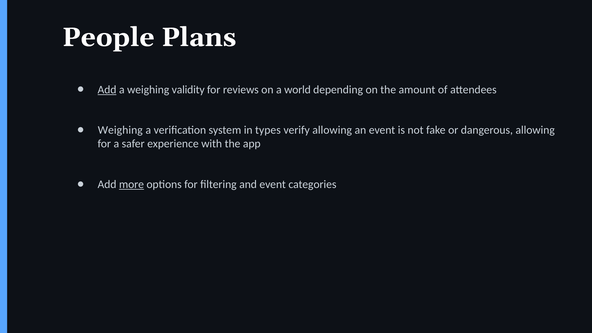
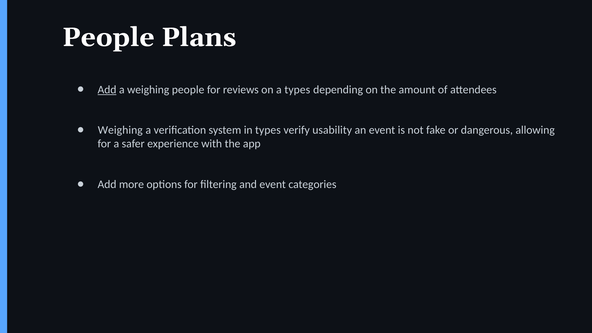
weighing validity: validity -> people (188, 90)
a world: world -> types (297, 90)
verify allowing: allowing -> usability (332, 130)
more underline: present -> none (131, 184)
